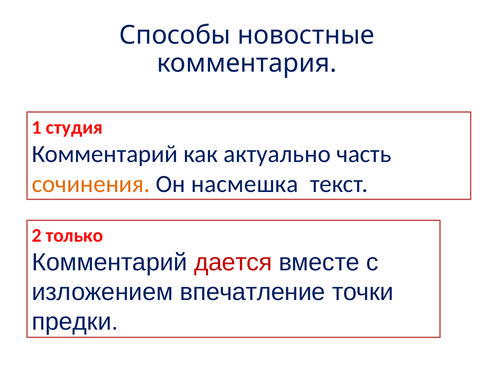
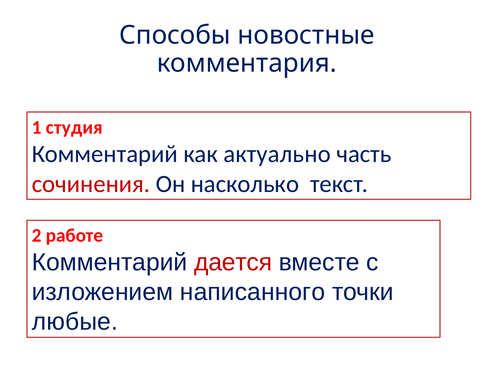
сочинения colour: orange -> red (91, 184)
насмешка: насмешка -> насколько (245, 184)
только: только -> работе (74, 235)
впечатление: впечатление -> написанного (253, 292)
предки: предки -> любые (75, 321)
